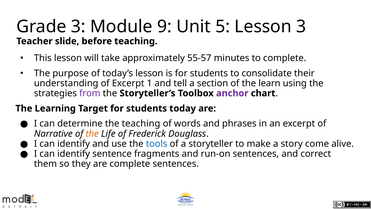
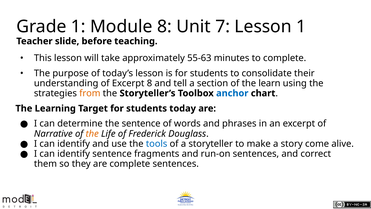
Grade 3: 3 -> 1 (78, 27)
Module 9: 9 -> 8 (164, 27)
5: 5 -> 7 (223, 27)
Lesson 3: 3 -> 1 (301, 27)
55-57: 55-57 -> 55-63 (199, 58)
Excerpt 1: 1 -> 8 (149, 83)
from colour: purple -> orange (90, 93)
anchor colour: purple -> blue (232, 93)
the teaching: teaching -> sentence (141, 123)
